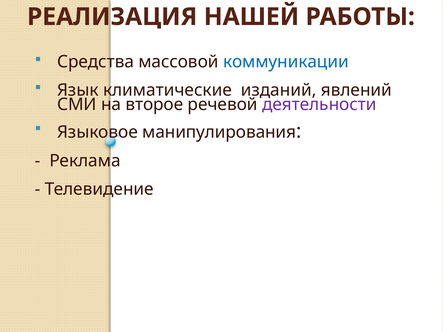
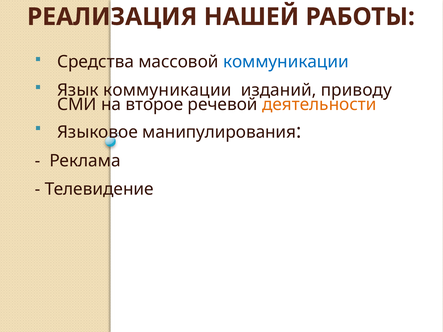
Язык климатические: климатические -> коммуникации (167, 90)
явлений: явлений -> приводу (356, 90)
деятельности colour: purple -> orange (319, 104)
